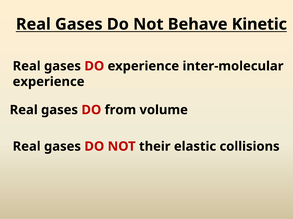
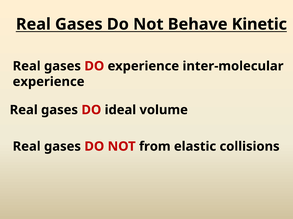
from: from -> ideal (120, 110)
their: their -> from (155, 147)
